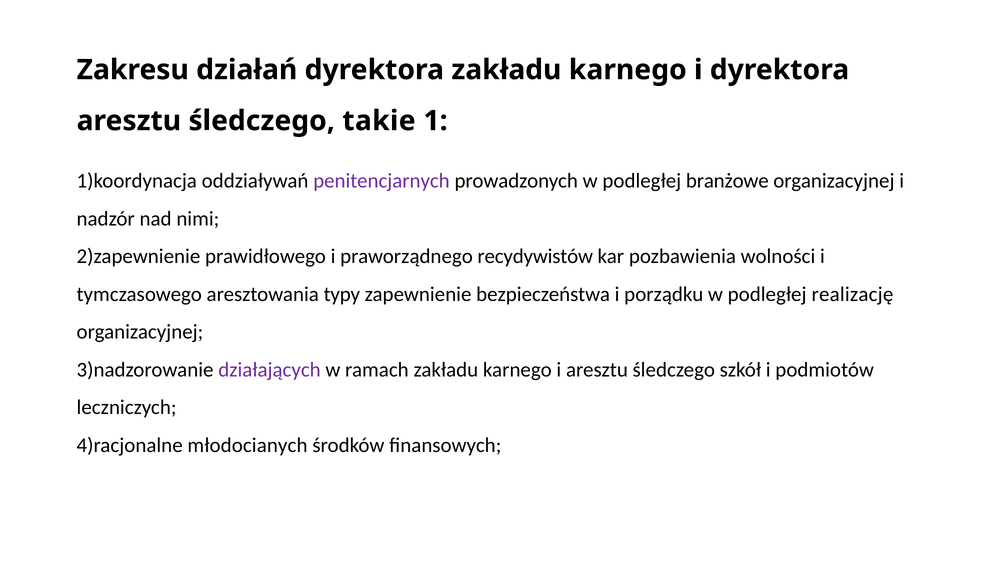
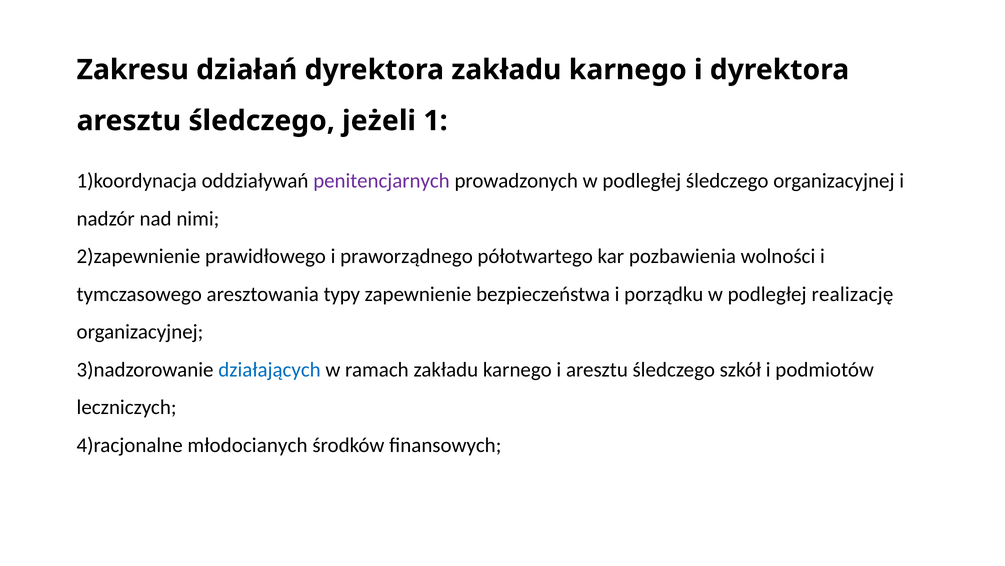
takie: takie -> jeżeli (379, 121)
podległej branżowe: branżowe -> śledczego (727, 181)
recydywistów: recydywistów -> półotwartego (535, 256)
działających colour: purple -> blue (269, 369)
